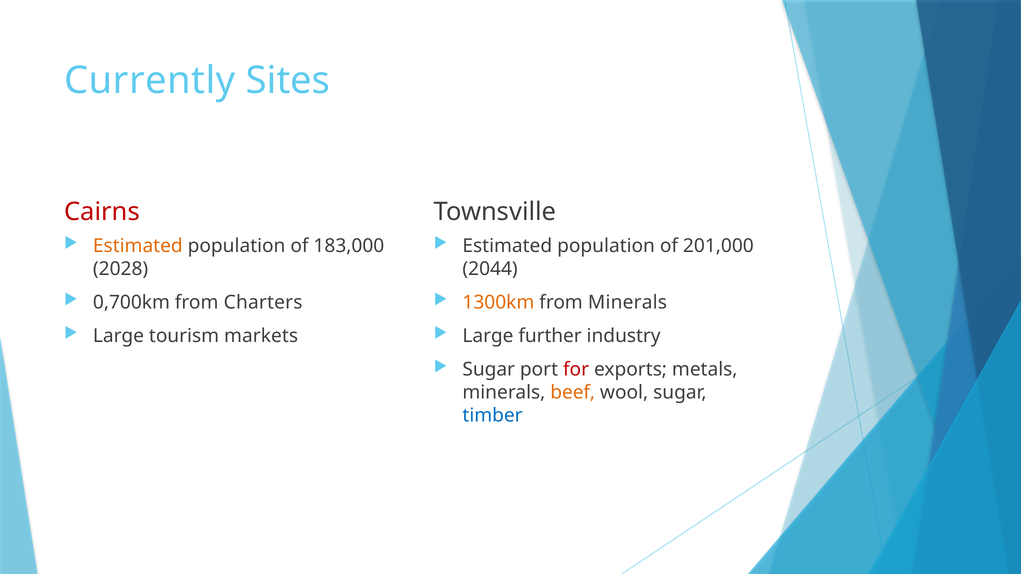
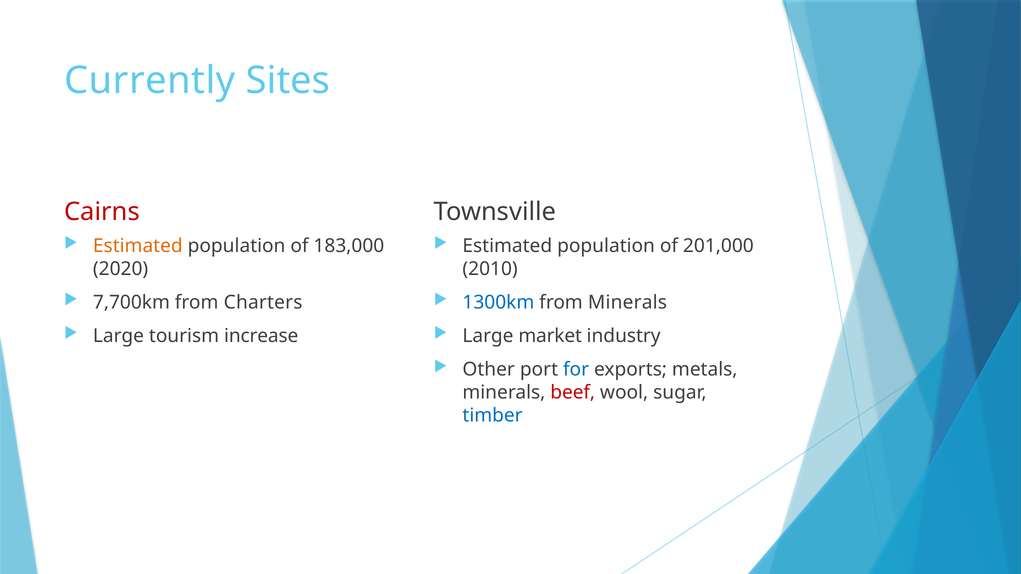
2028: 2028 -> 2020 (121, 269)
2044: 2044 -> 2010 (490, 269)
0,700km: 0,700km -> 7,700km (131, 302)
1300km colour: orange -> blue (498, 302)
markets: markets -> increase (261, 336)
further: further -> market (550, 336)
Sugar: Sugar -> Other (489, 370)
for colour: red -> blue (576, 370)
beef colour: orange -> red (573, 393)
